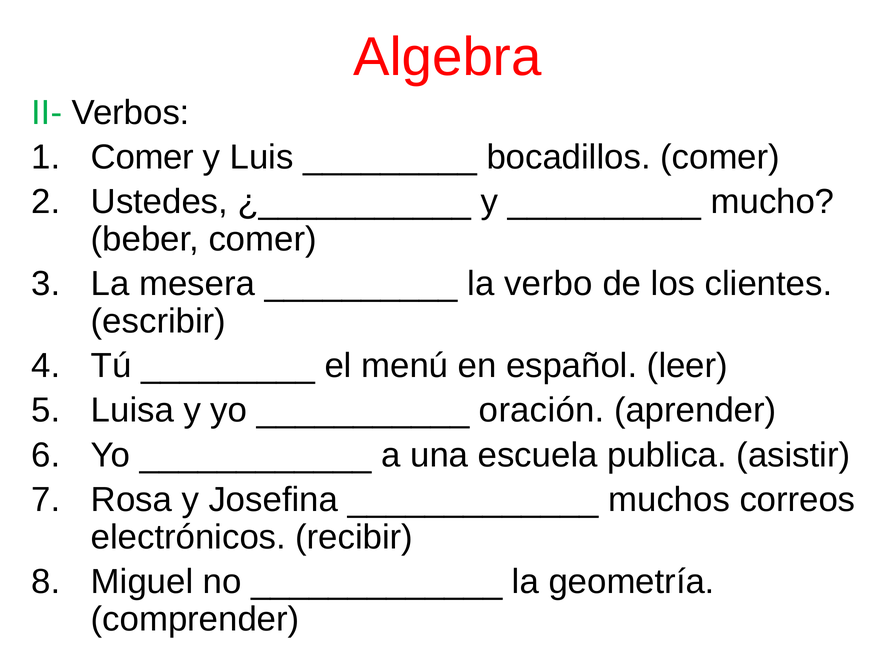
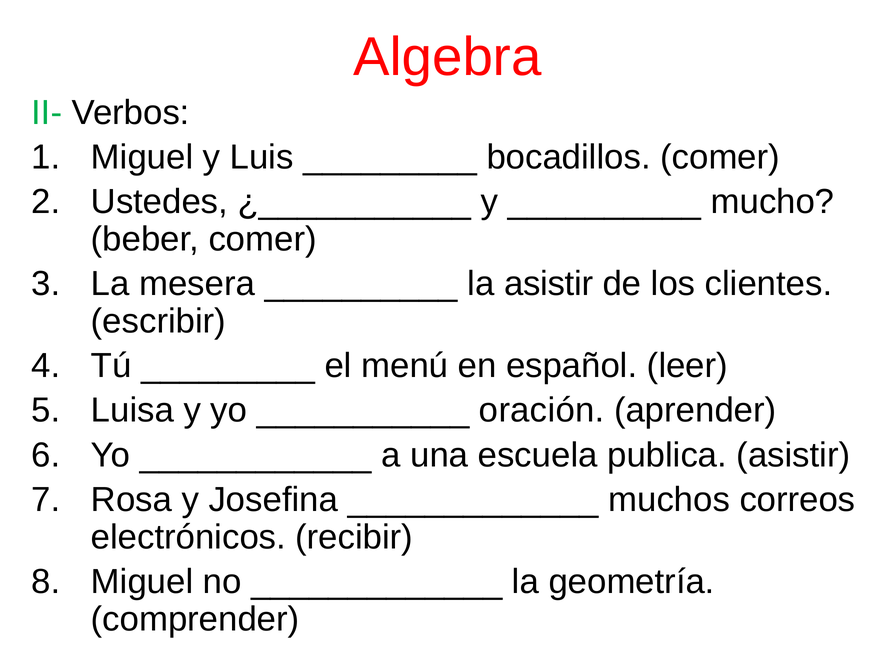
Comer: Comer -> Miguel (142, 157)
la verbo: verbo -> asistir (549, 284)
